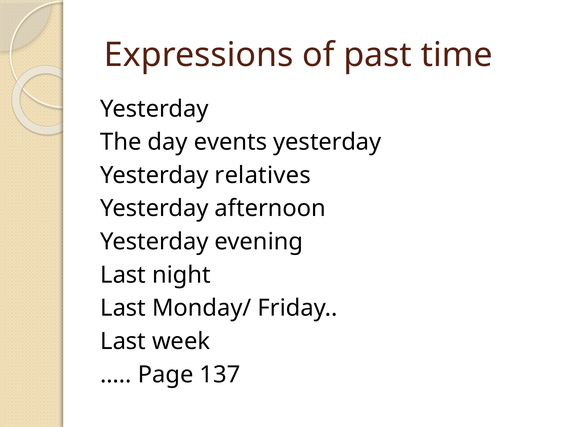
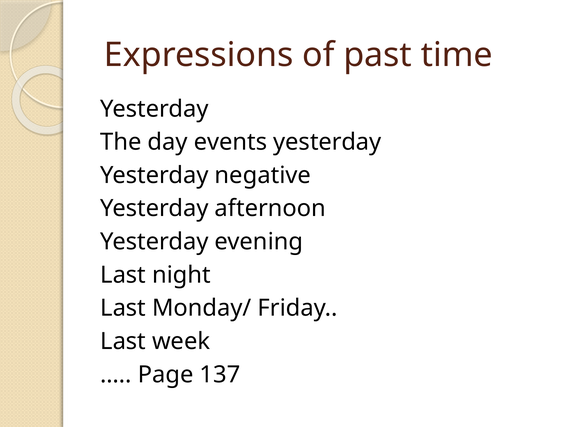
relatives: relatives -> negative (263, 175)
